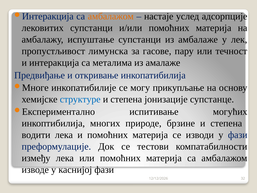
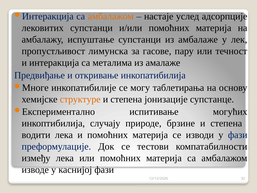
прикупљање: прикупљање -> таблетирања (178, 88)
структуре colour: blue -> orange (80, 99)
многих: многих -> случају (105, 123)
